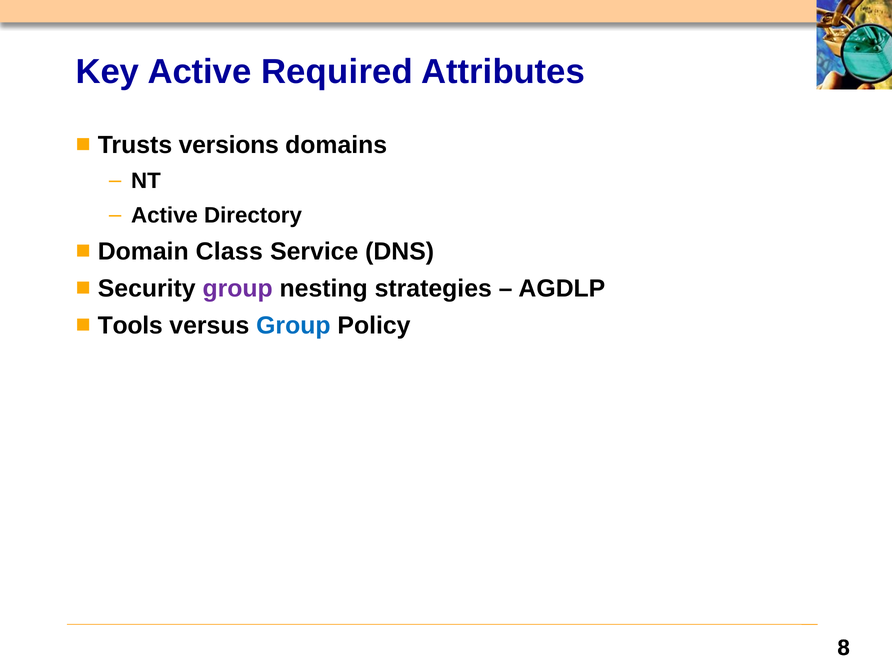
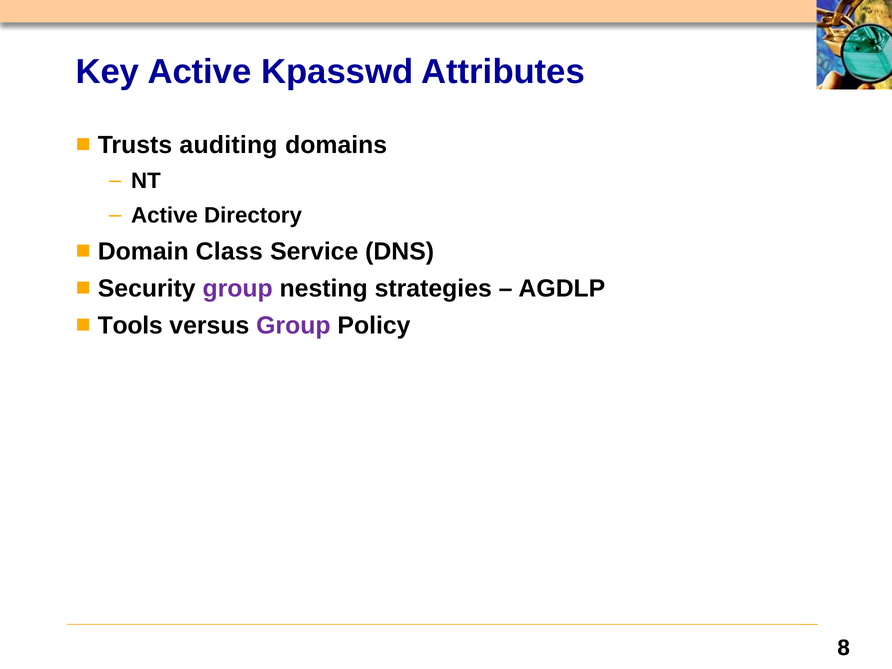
Required: Required -> Kpasswd (337, 72)
versions: versions -> auditing (228, 145)
Group colour: blue -> purple (293, 326)
